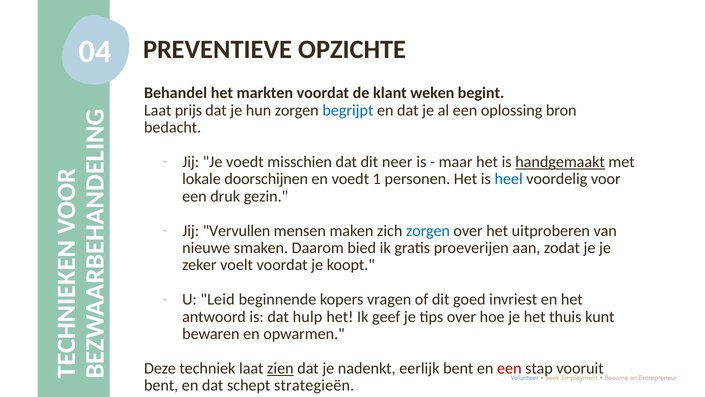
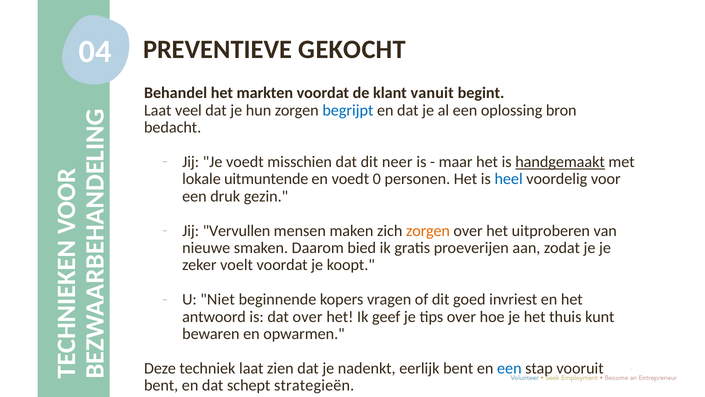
OPZICHTE: OPZICHTE -> GEKOCHT (352, 50)
weken: weken -> vanuit (432, 93)
prijs: prijs -> veel (188, 110)
doorschijnen: doorschijnen -> uitmuntende (266, 179)
1: 1 -> 0 (377, 179)
zorgen colour: blue -> orange (428, 230)
Leid: Leid -> Niet (218, 299)
dat hulp: hulp -> over (308, 316)
zien underline: present -> none (280, 368)
een colour: red -> blue (509, 368)
